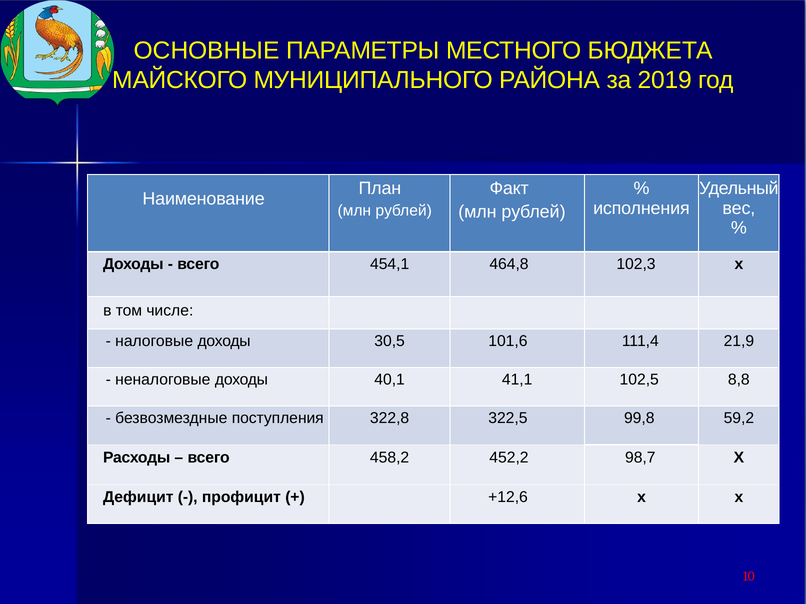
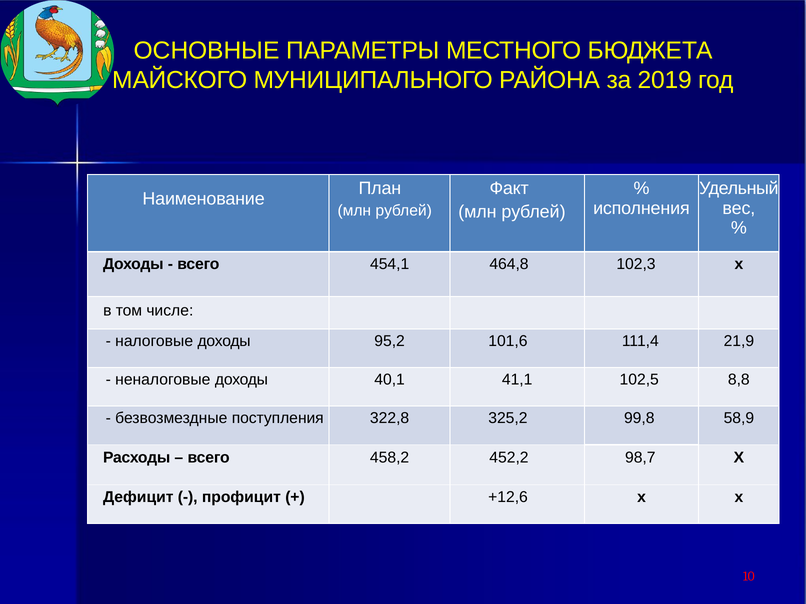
30,5: 30,5 -> 95,2 (390, 341)
322,5: 322,5 -> 325,2 (508, 419)
59,2: 59,2 -> 58,9 (739, 419)
